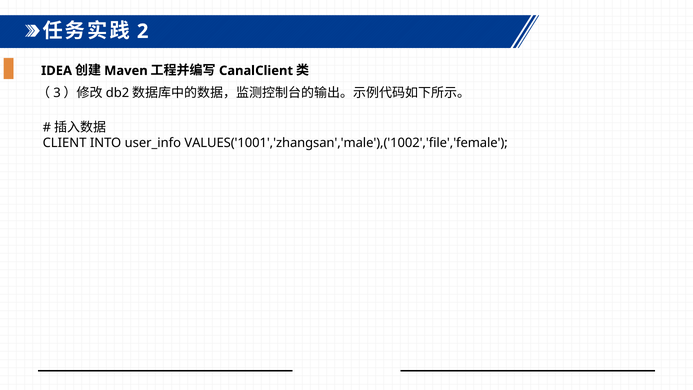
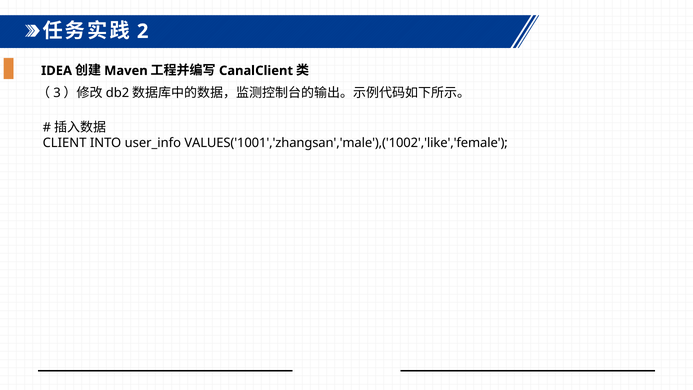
VALUES('1001','zhangsan','male'),('1002','file','female: VALUES('1001','zhangsan','male'),('1002','file','female -> VALUES('1001','zhangsan','male'),('1002','like','female (346, 143)
